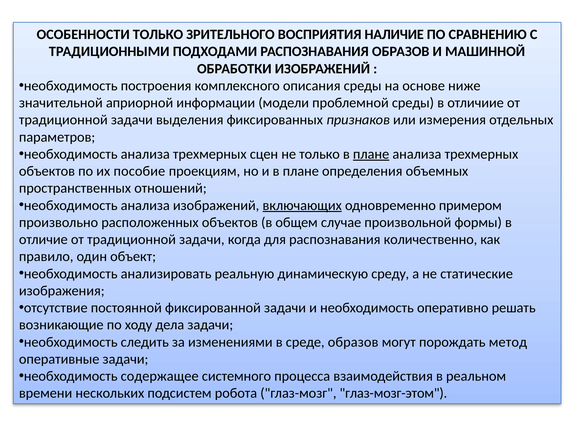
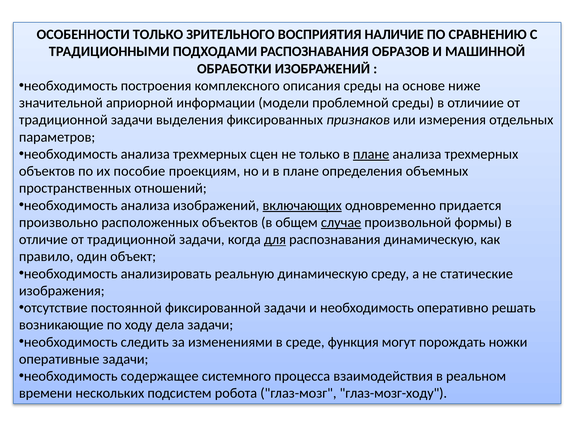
примером: примером -> придается (470, 206)
случае underline: none -> present (341, 223)
для underline: none -> present (275, 240)
распознавания количественно: количественно -> динамическую (430, 240)
среде образов: образов -> функция (353, 342)
метод: метод -> ножки (508, 342)
глаз-мозг-этом: глаз-мозг-этом -> глаз-мозг-ходу (393, 394)
